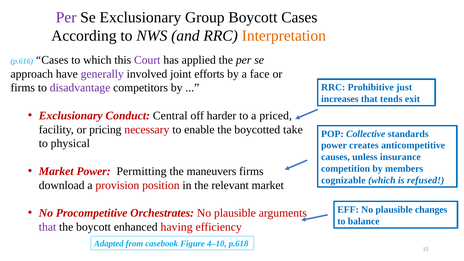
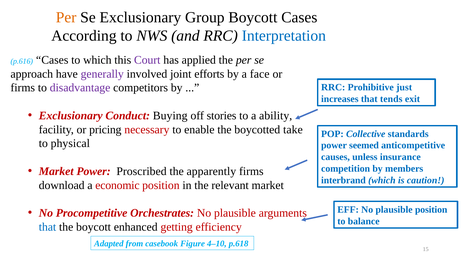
Per colour: purple -> orange (66, 17)
Interpretation colour: orange -> blue (284, 36)
Central: Central -> Buying (170, 116)
harder: harder -> stories (222, 116)
priced: priced -> ability (276, 116)
creates: creates -> seemed (364, 145)
Permitting: Permitting -> Proscribed (142, 171)
maneuvers: maneuvers -> apparently (211, 171)
cognizable: cognizable -> interbrand (343, 180)
refused: refused -> caution (426, 180)
provision: provision -> economic (117, 185)
plausible changes: changes -> position (431, 210)
that colour: purple -> blue (48, 227)
having: having -> getting (177, 227)
